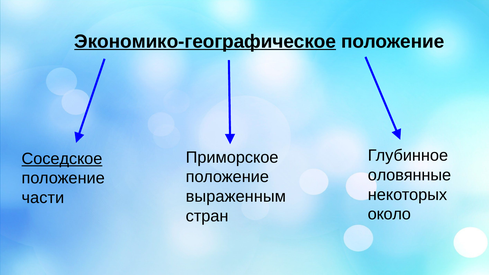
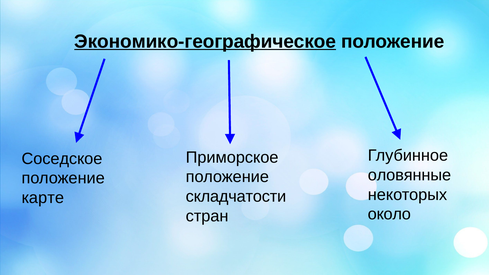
Соседское underline: present -> none (62, 159)
выраженным: выраженным -> складчатости (236, 197)
части: части -> карте (43, 198)
